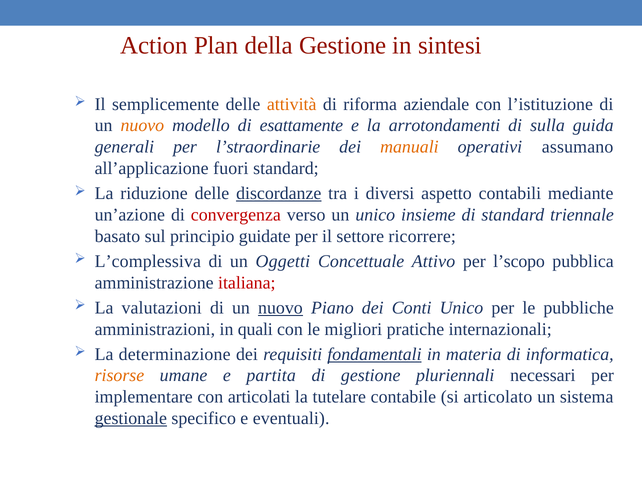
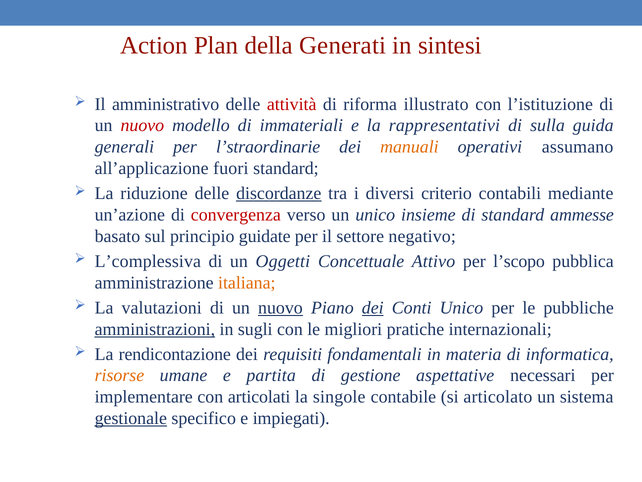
della Gestione: Gestione -> Generati (343, 45)
semplicemente: semplicemente -> amministrativo (166, 104)
attività colour: orange -> red (292, 104)
aziendale: aziendale -> illustrato (436, 104)
nuovo colour: orange -> red (142, 125)
esattamente: esattamente -> immateriali (301, 125)
arrotondamenti: arrotondamenti -> rappresentativi (444, 125)
aspetto: aspetto -> criterio (447, 193)
triennale: triennale -> ammesse (582, 215)
ricorrere: ricorrere -> negativo (422, 236)
italiana colour: red -> orange (247, 282)
dei underline: none -> present (373, 307)
amministrazioni underline: none -> present (155, 329)
quali: quali -> sugli (255, 329)
determinazione: determinazione -> rendicontazione (175, 354)
fondamentali underline: present -> none (374, 354)
pluriennali: pluriennali -> aspettative (455, 375)
tutelare: tutelare -> singole (339, 397)
eventuali: eventuali -> impiegati (291, 418)
